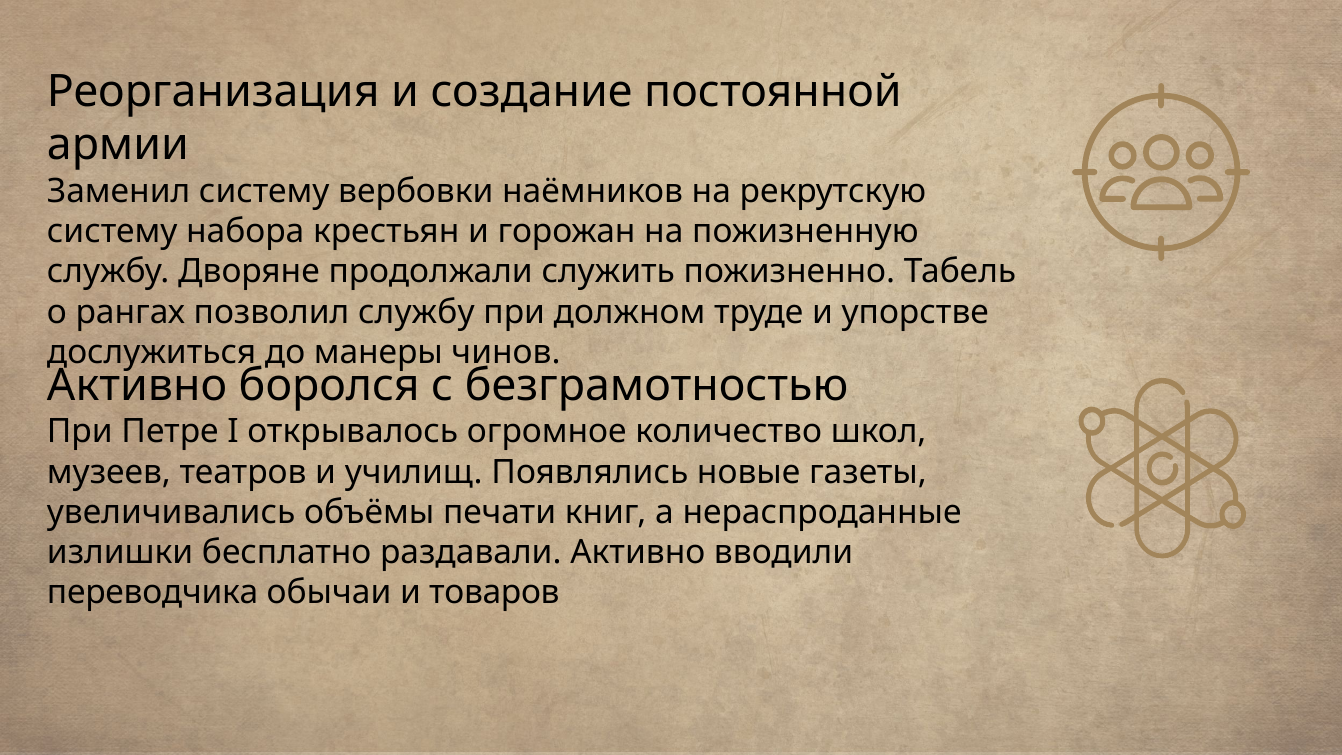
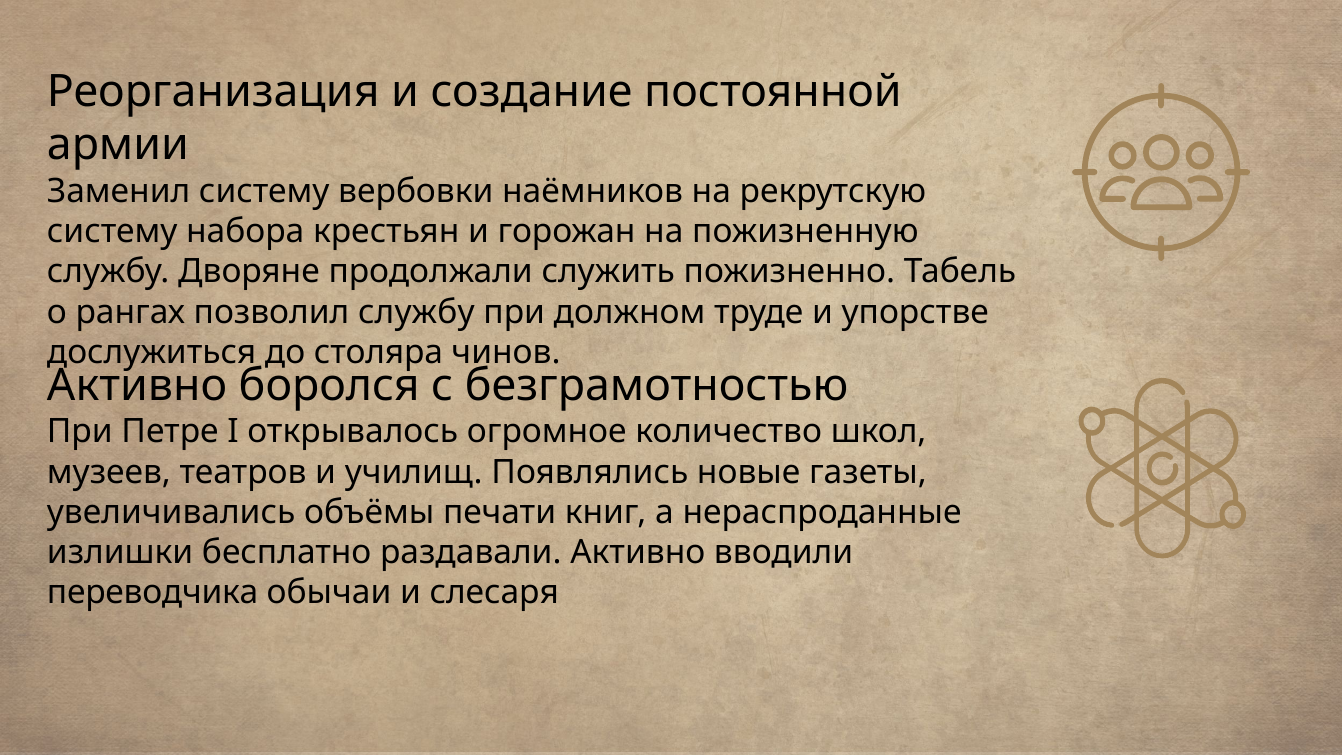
манеры: манеры -> столяра (378, 352)
товаров: товаров -> слесаря (494, 593)
